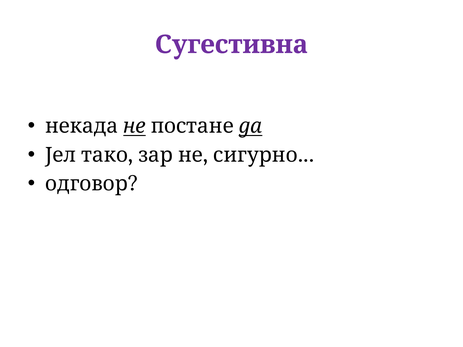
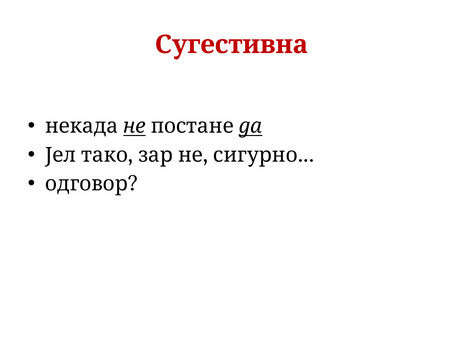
Сугестивна colour: purple -> red (232, 45)
